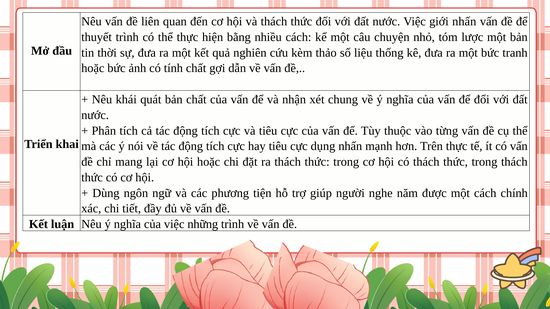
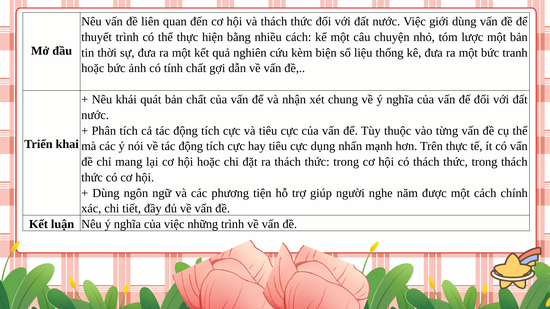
giới nhấn: nhấn -> dùng (464, 22)
thảo: thảo -> biện (326, 53)
